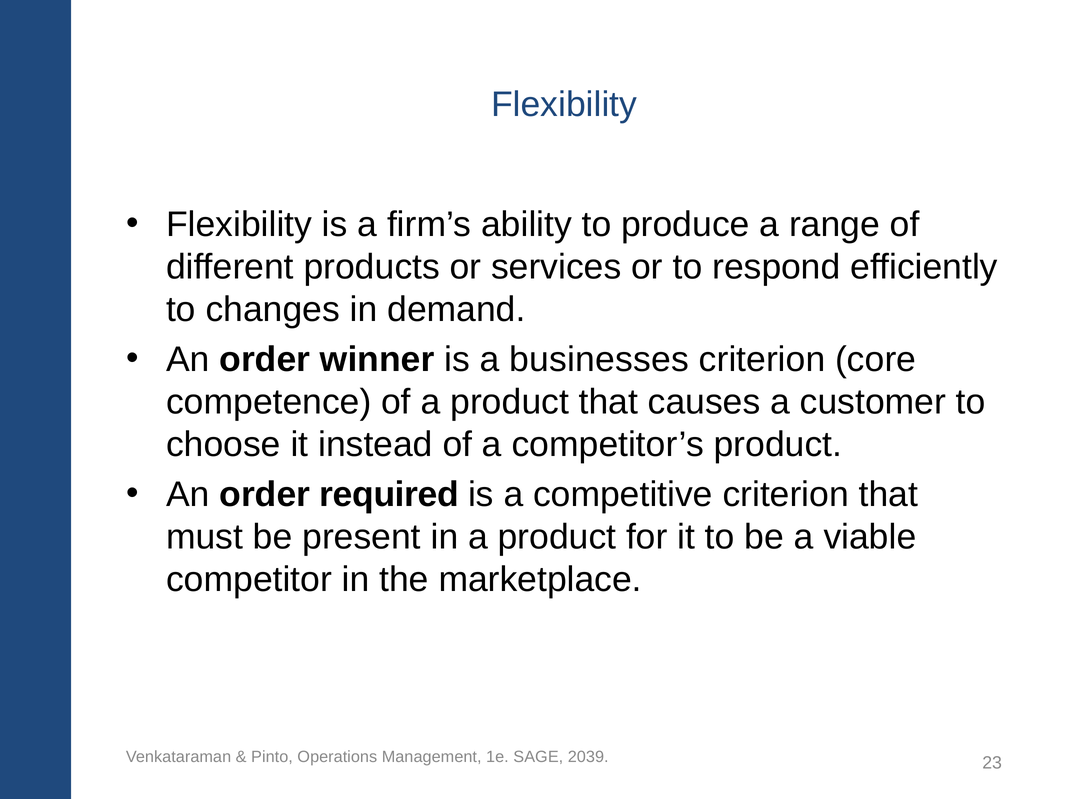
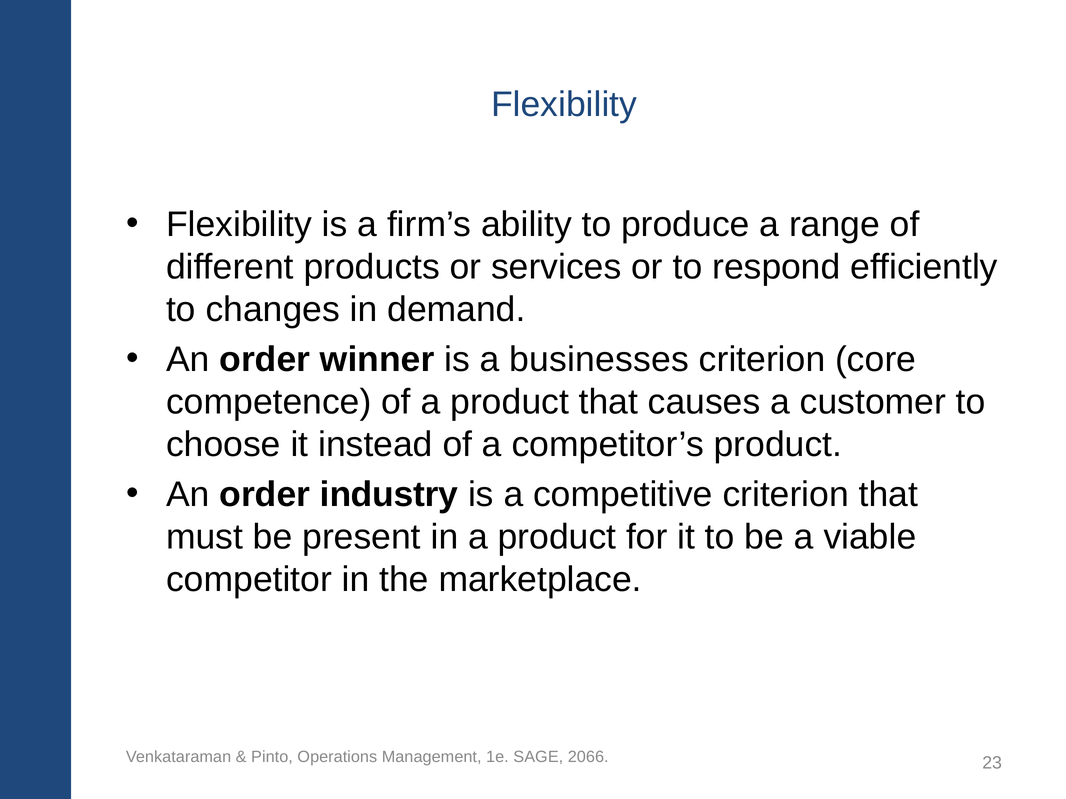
required: required -> industry (389, 495)
2039: 2039 -> 2066 (588, 757)
